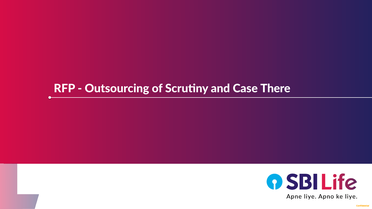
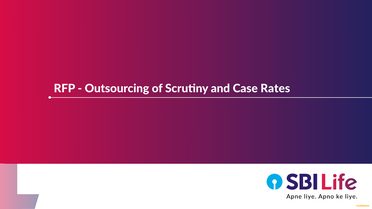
There: There -> Rates (275, 89)
